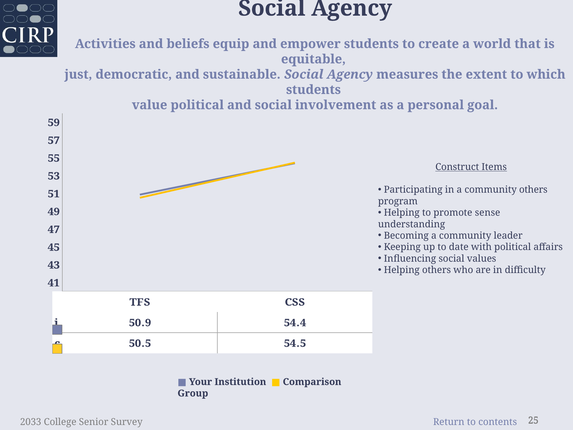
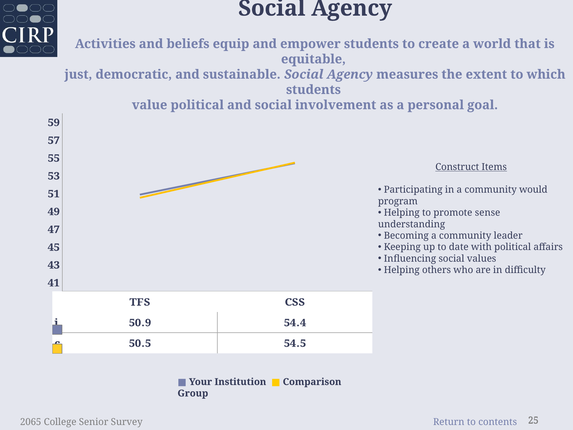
community others: others -> would (533, 190)
2033: 2033 -> 2065 (31, 422)
